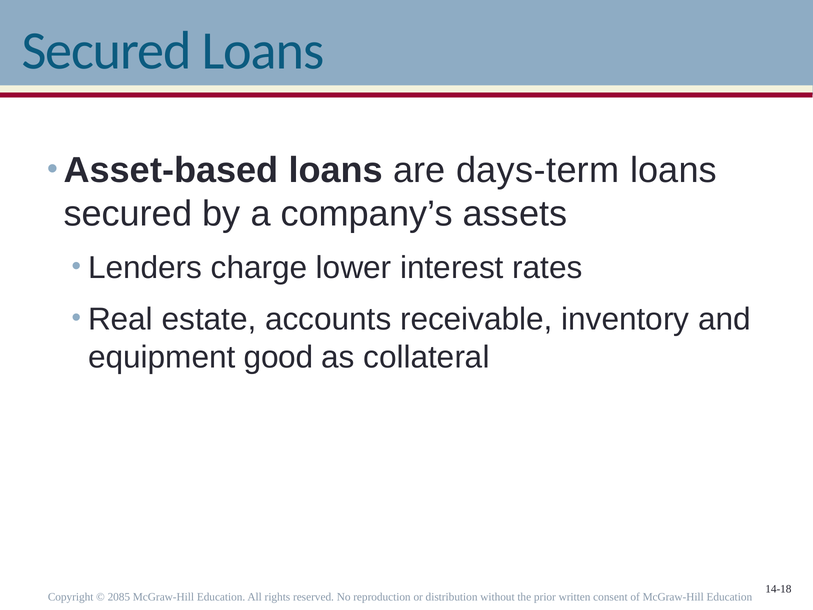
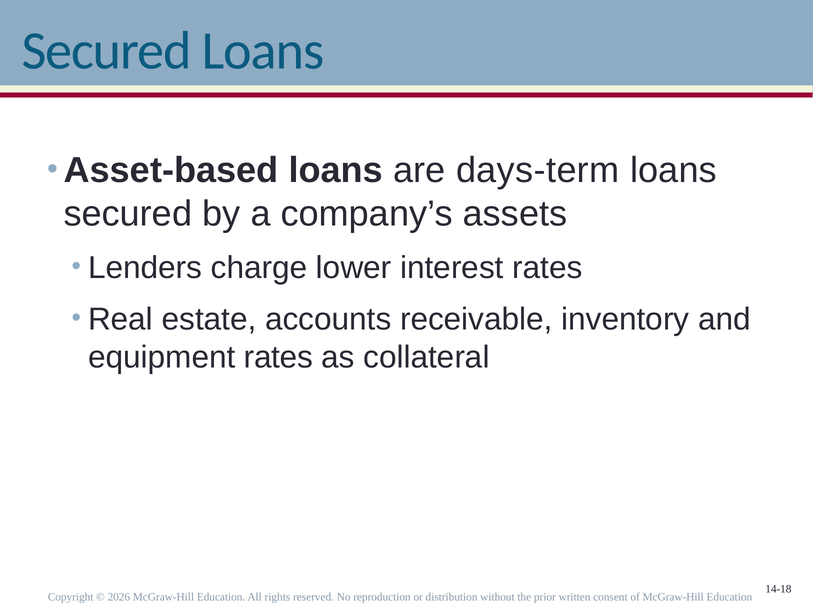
equipment good: good -> rates (278, 357)
2085: 2085 -> 2026 (119, 597)
